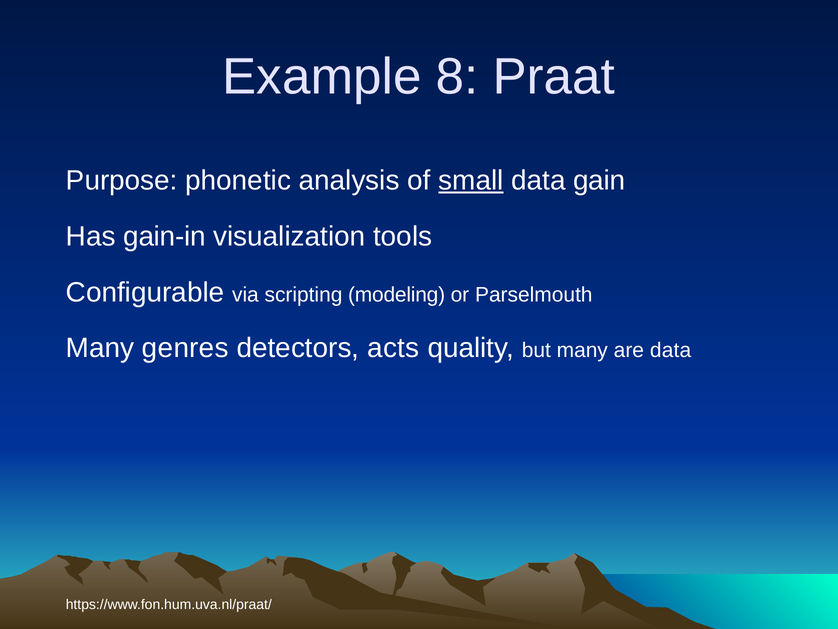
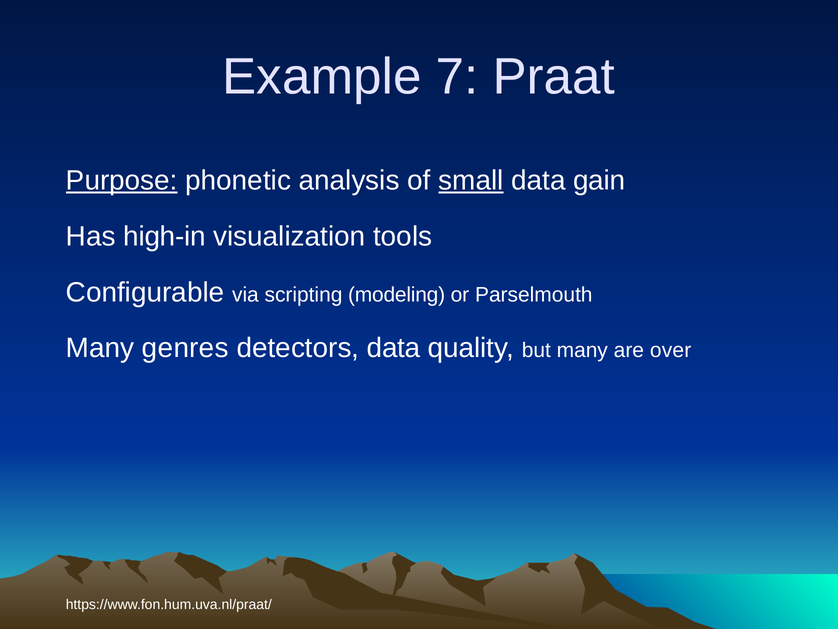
8: 8 -> 7 (457, 77)
Purpose underline: none -> present (122, 180)
gain-in: gain-in -> high-in (165, 236)
detectors acts: acts -> data (393, 348)
are data: data -> over (671, 350)
